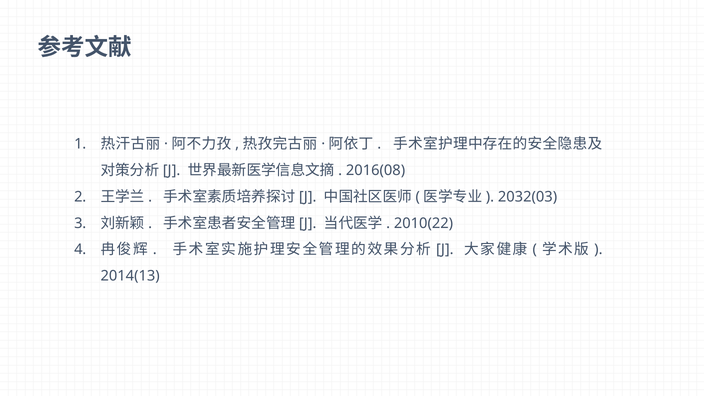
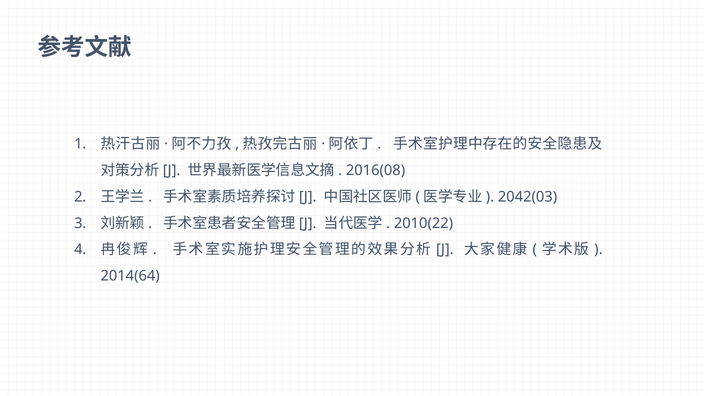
2032(03: 2032(03 -> 2042(03 (528, 197)
2014(13: 2014(13 -> 2014(64 (130, 276)
